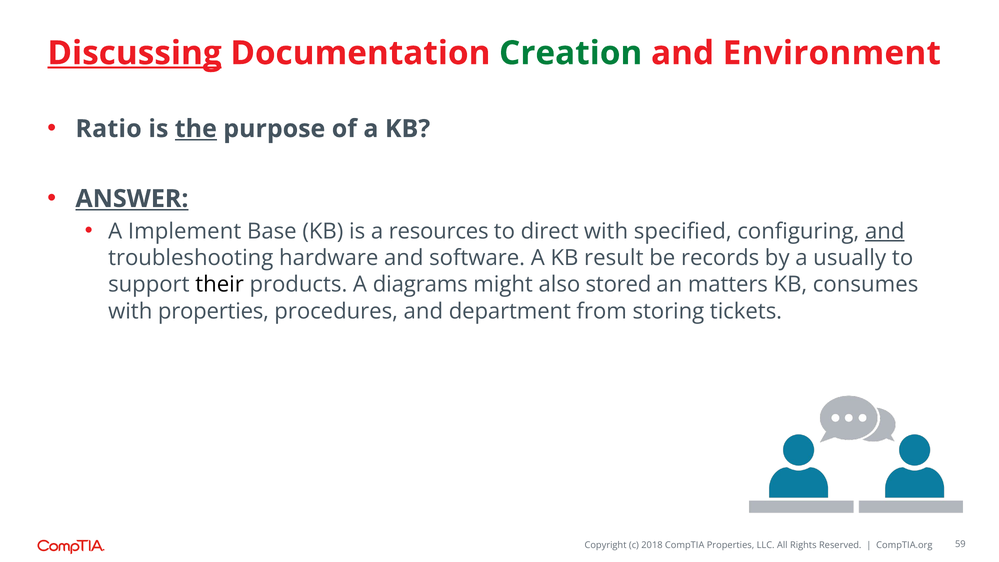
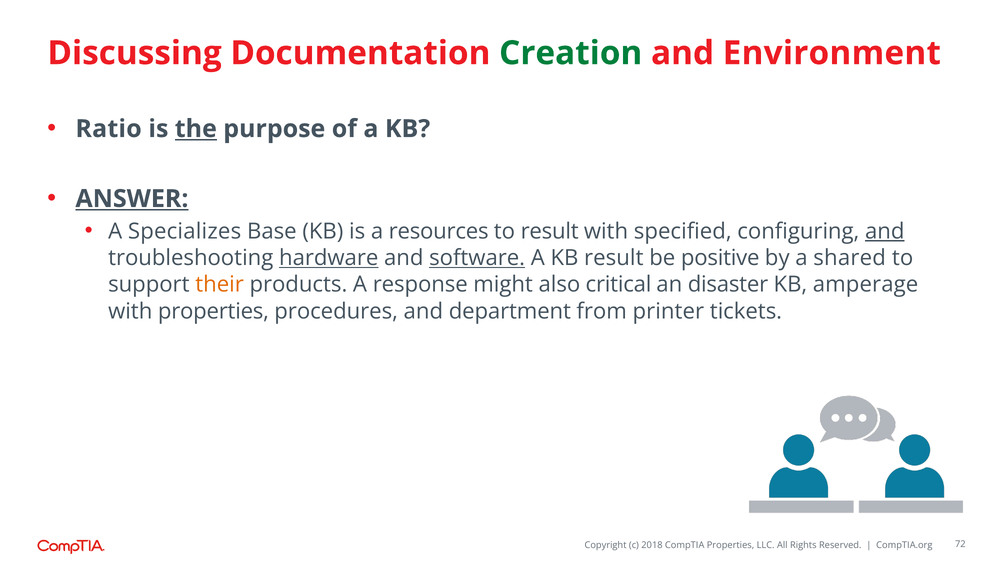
Discussing underline: present -> none (135, 53)
Implement: Implement -> Specializes (185, 231)
to direct: direct -> result (550, 231)
hardware underline: none -> present (329, 258)
software underline: none -> present (477, 258)
records: records -> positive (720, 258)
usually: usually -> shared (850, 258)
their colour: black -> orange (220, 285)
diagrams: diagrams -> response (420, 285)
stored: stored -> critical (618, 285)
matters: matters -> disaster (728, 285)
consumes: consumes -> amperage (866, 285)
storing: storing -> printer (668, 311)
59: 59 -> 72 (960, 544)
